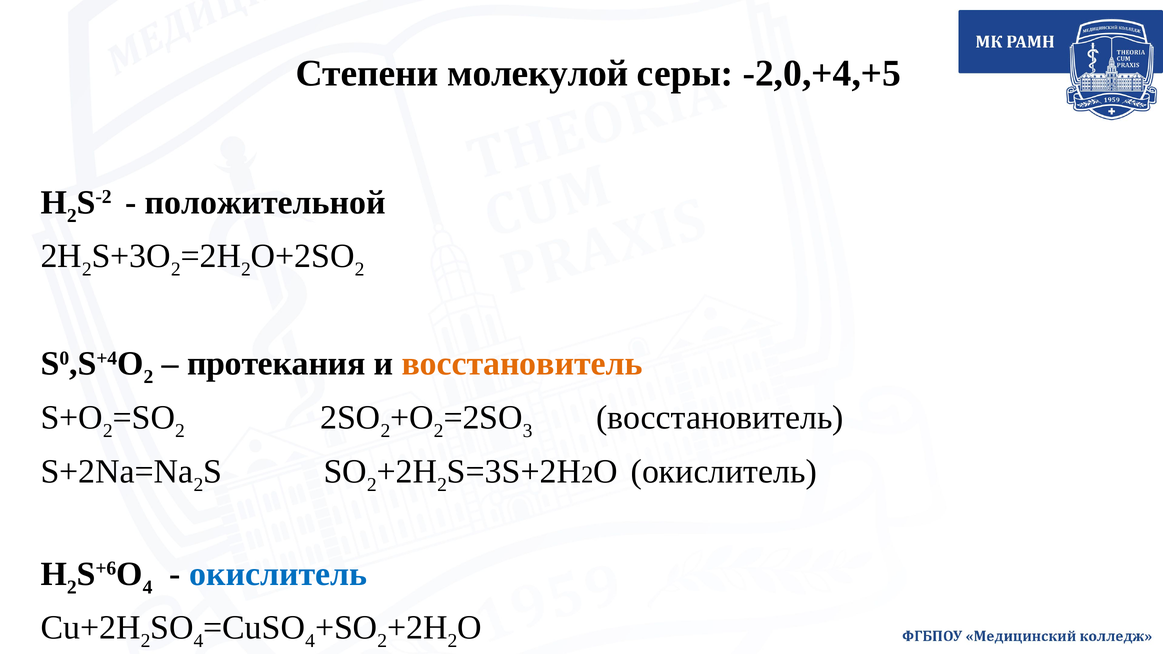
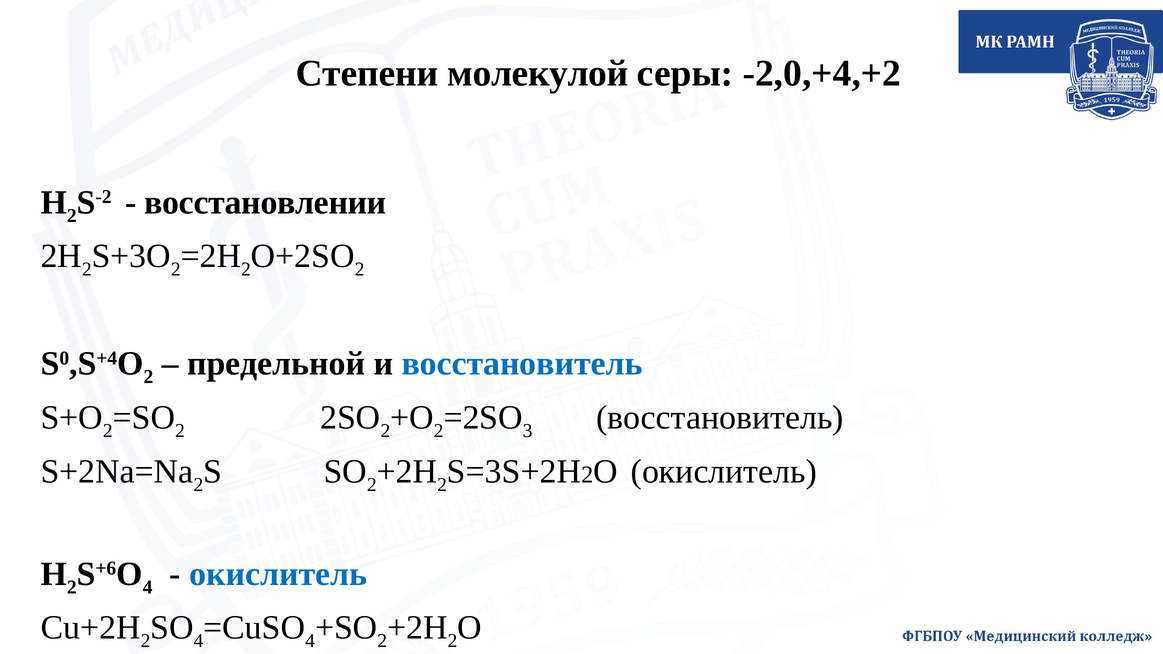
-2,0,+4,+5: -2,0,+4,+5 -> -2,0,+4,+2 (822, 74)
положительной: положительной -> восстановлении (265, 202)
протекания: протекания -> предельной (276, 364)
восстановитель colour: orange -> blue (522, 364)
